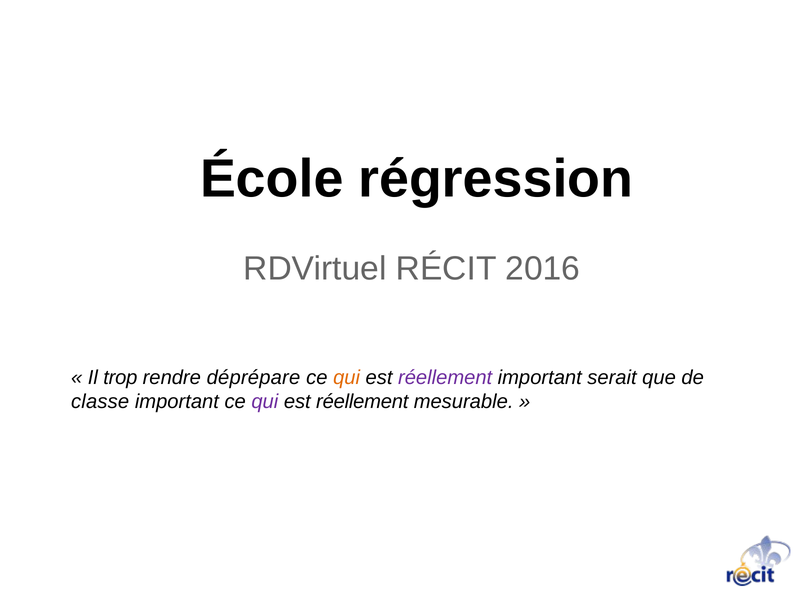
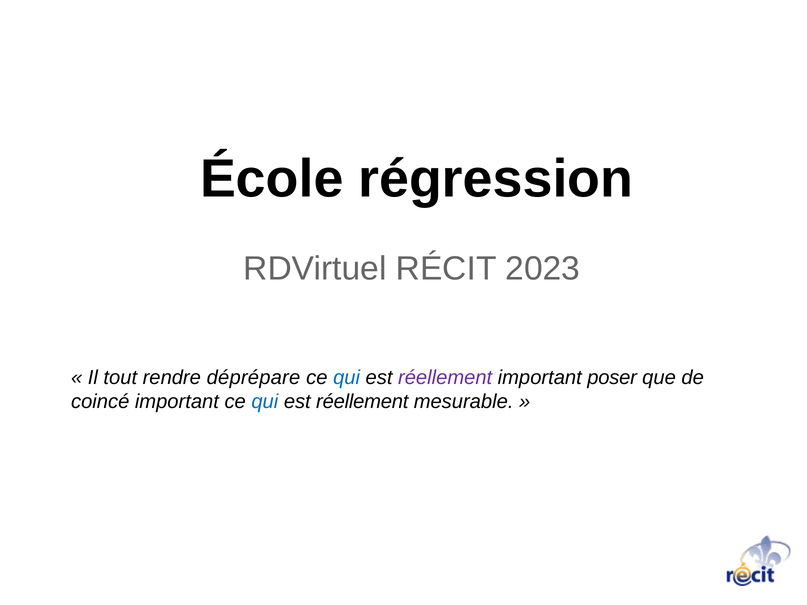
2016: 2016 -> 2023 (543, 269)
trop: trop -> tout (120, 378)
qui colour: orange -> blue (347, 378)
serait: serait -> poser (612, 378)
classe: classe -> coincé (100, 402)
qui colour: purple -> blue (265, 402)
